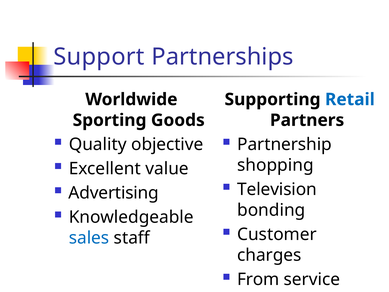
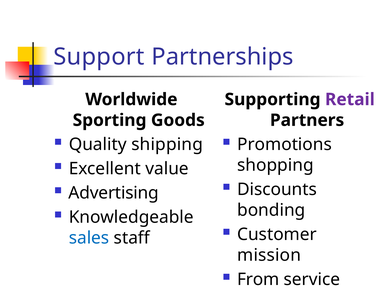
Retail colour: blue -> purple (350, 99)
objective: objective -> shipping (167, 144)
Partnership: Partnership -> Promotions (284, 144)
Television: Television -> Discounts (277, 189)
charges: charges -> mission (269, 255)
